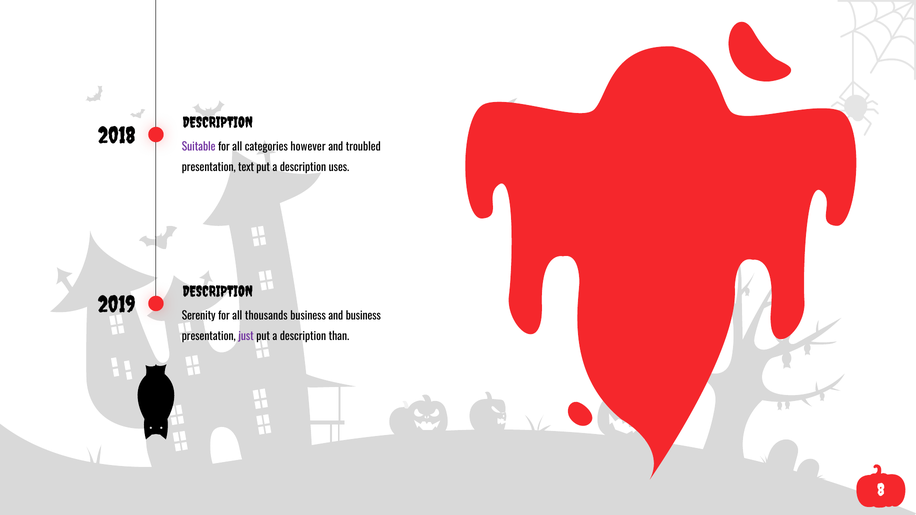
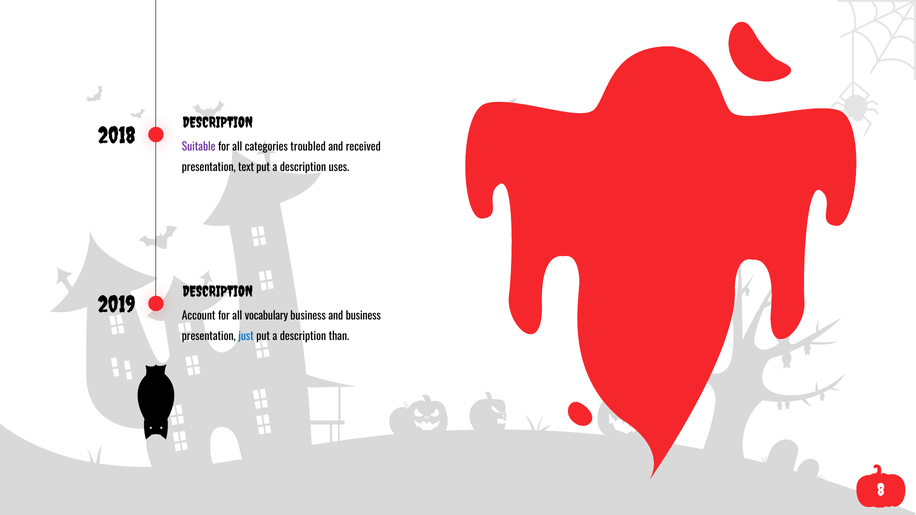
however: however -> troubled (308, 147)
troubled: troubled -> received (363, 147)
Serenity: Serenity -> Account (199, 316)
thousands: thousands -> vocabulary (266, 316)
just colour: purple -> blue (246, 337)
